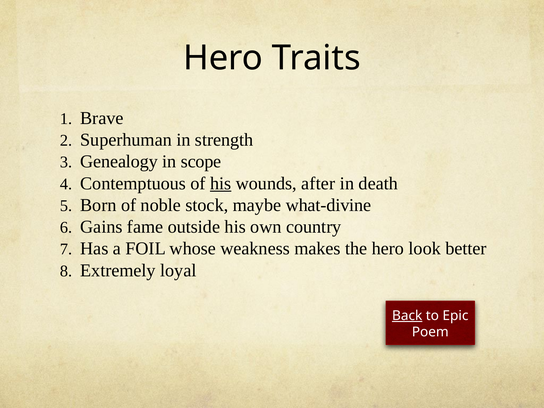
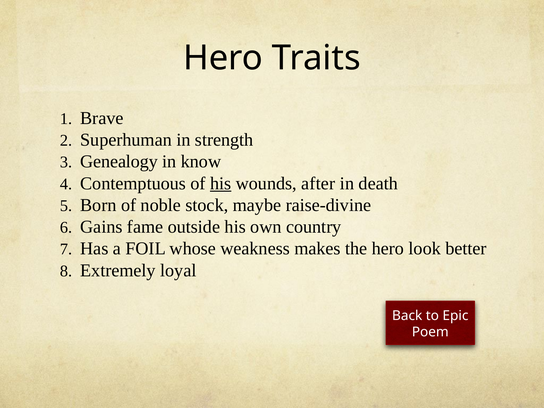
scope: scope -> know (201, 162)
what-divine: what-divine -> raise-divine (328, 205)
Back underline: present -> none (407, 316)
